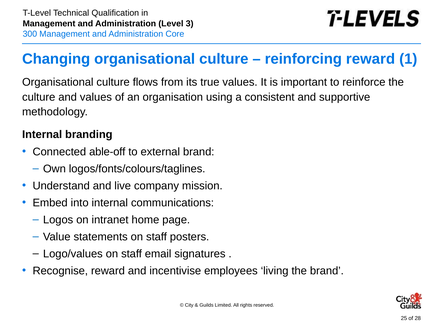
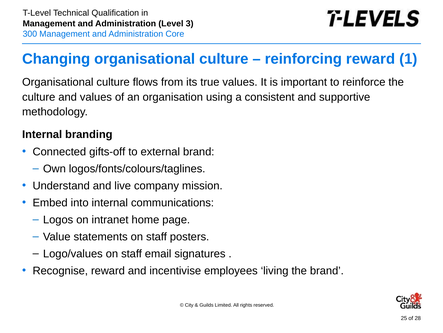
able-off: able-off -> gifts-off (107, 151)
